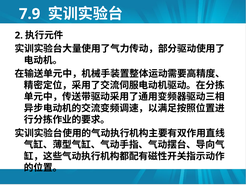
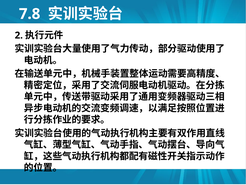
7.9: 7.9 -> 7.8 (30, 14)
